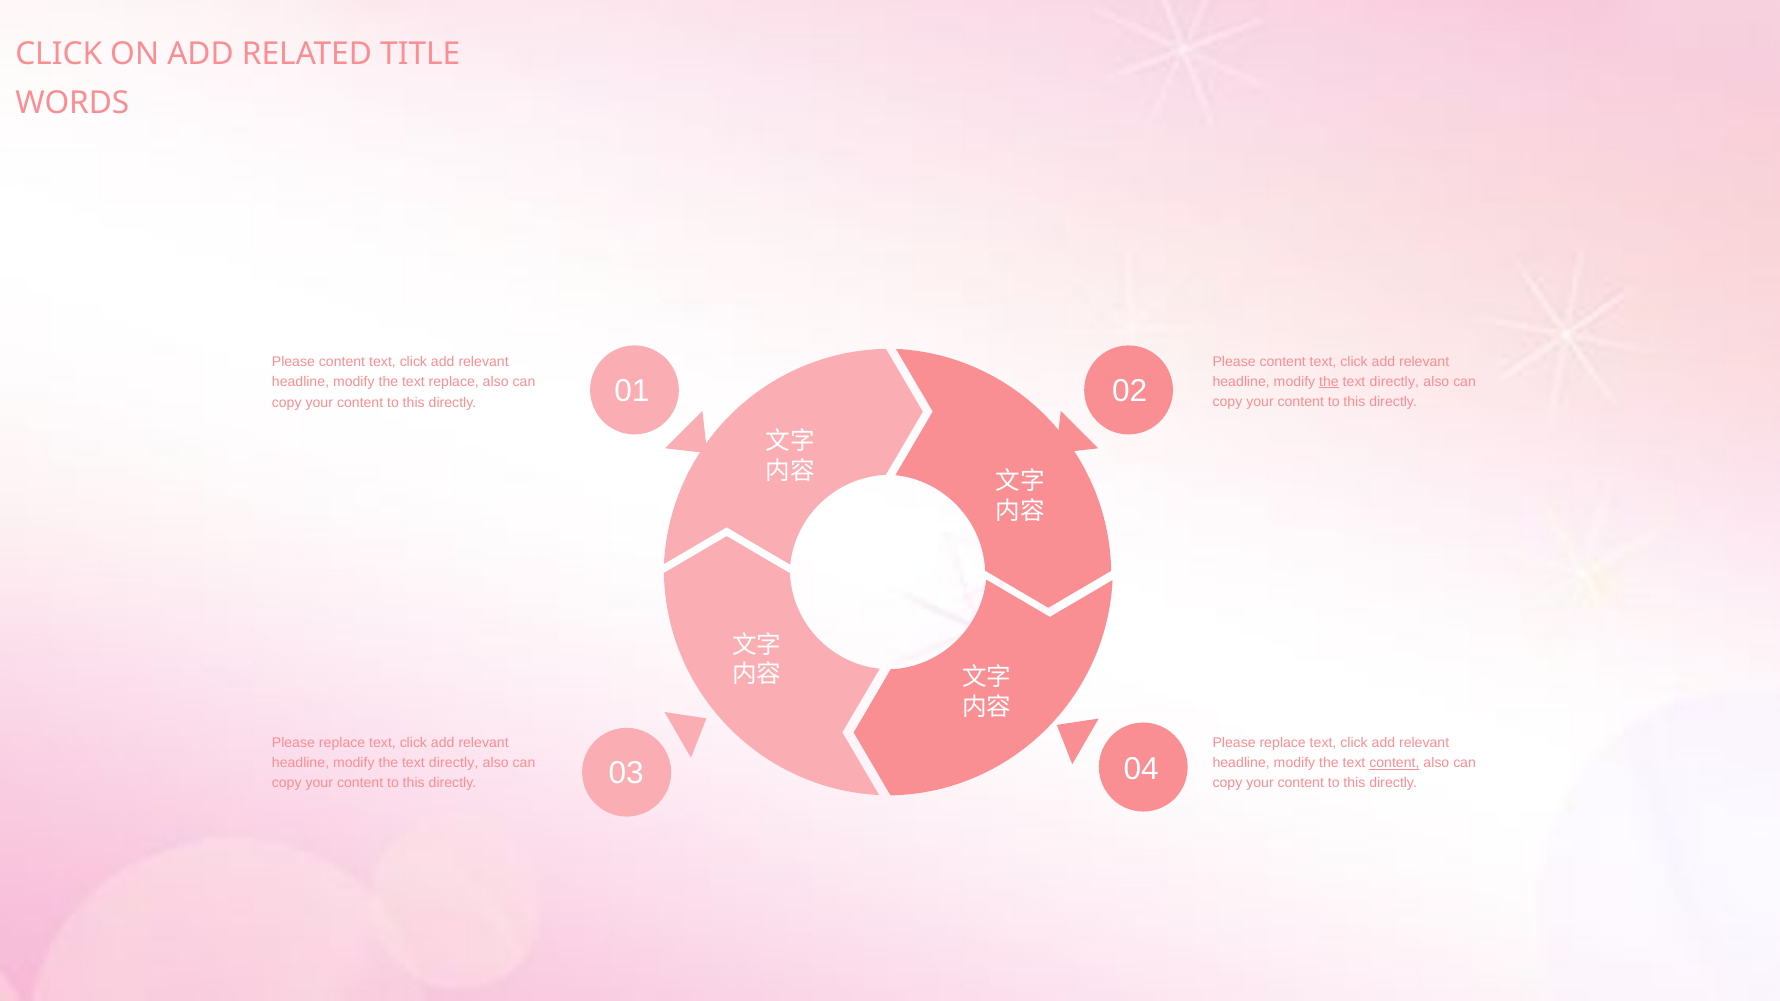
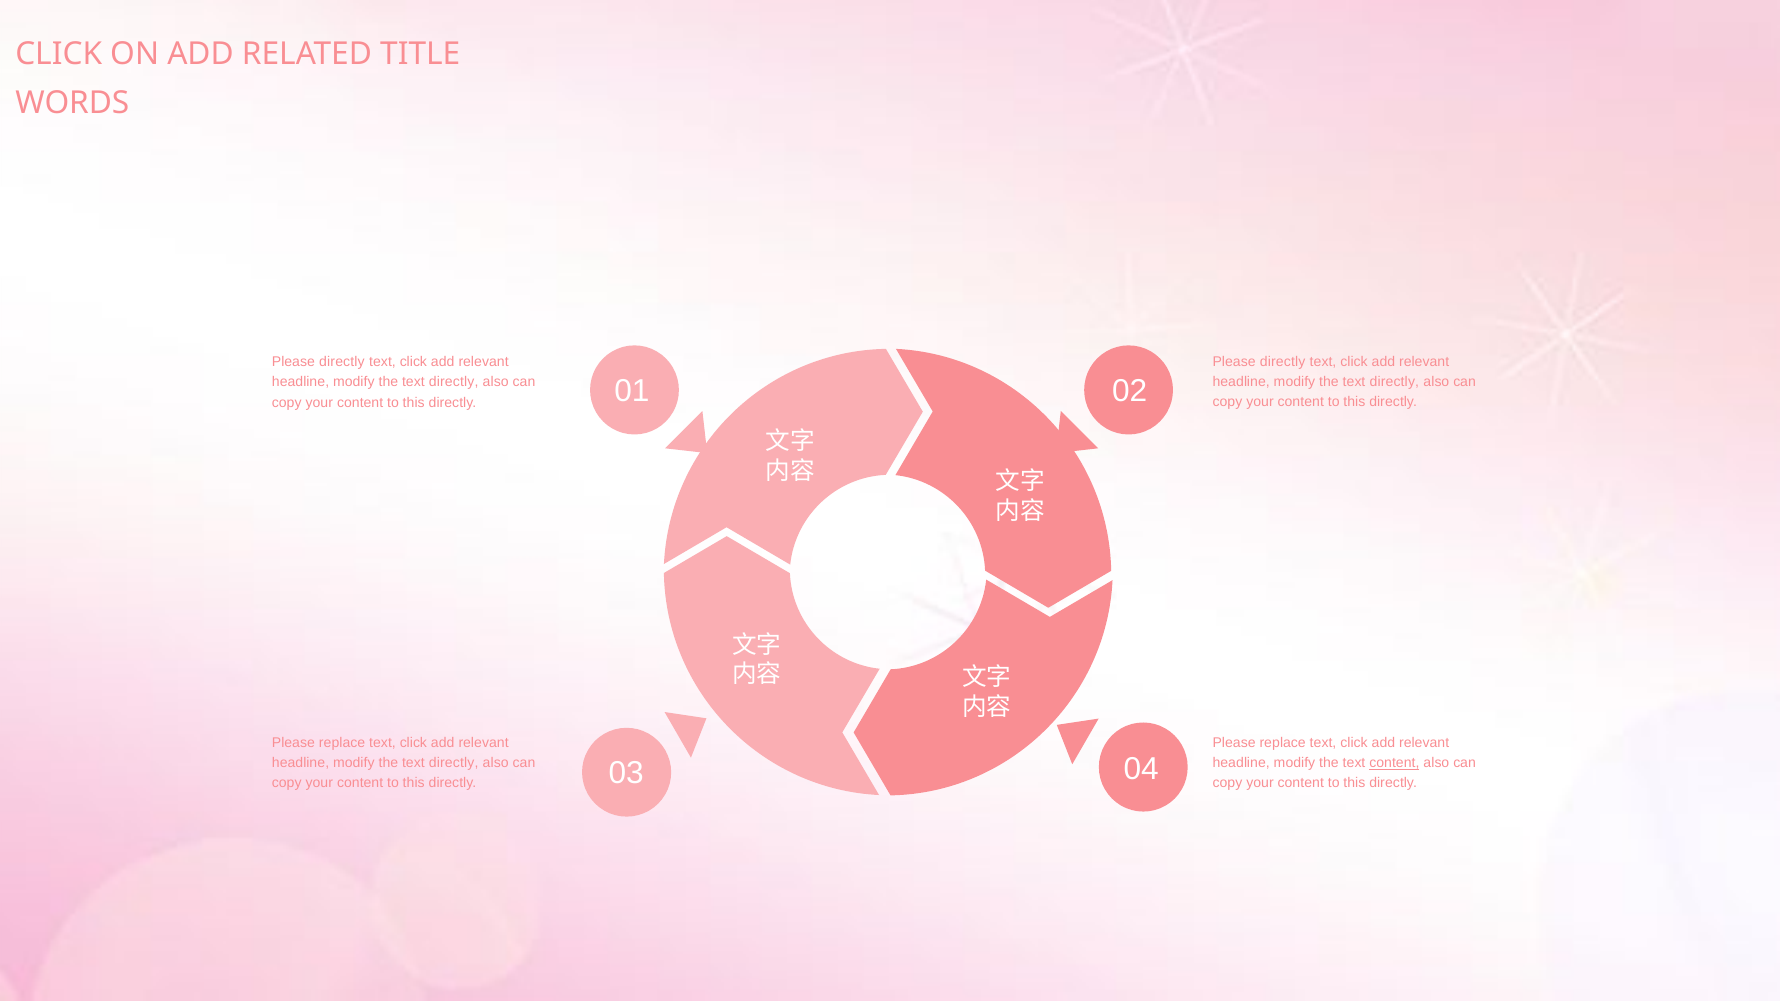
content: content -> directly (1283, 361)
content: content -> directly (342, 362)
the underline: present -> none (1329, 382)
replace: replace -> directly (454, 382)
